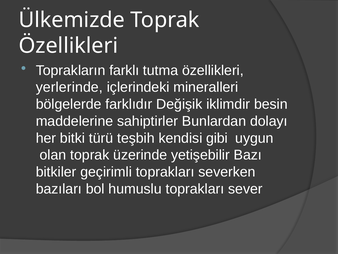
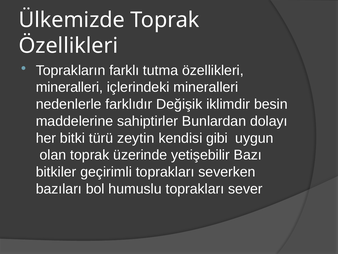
yerlerinde: yerlerinde -> mineralleri (69, 87)
bölgelerde: bölgelerde -> nedenlerle (69, 104)
teşbih: teşbih -> zeytin (136, 138)
